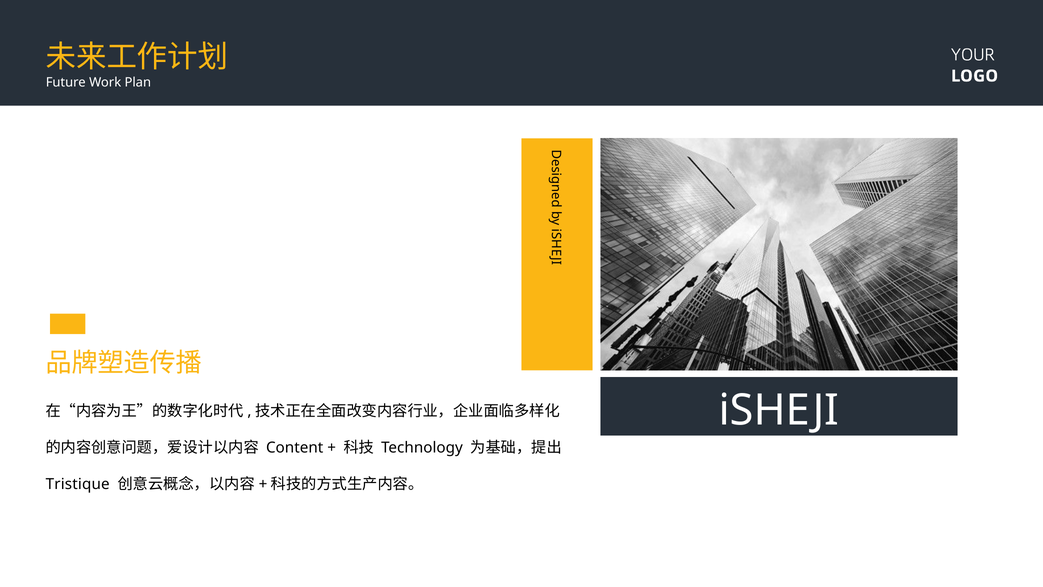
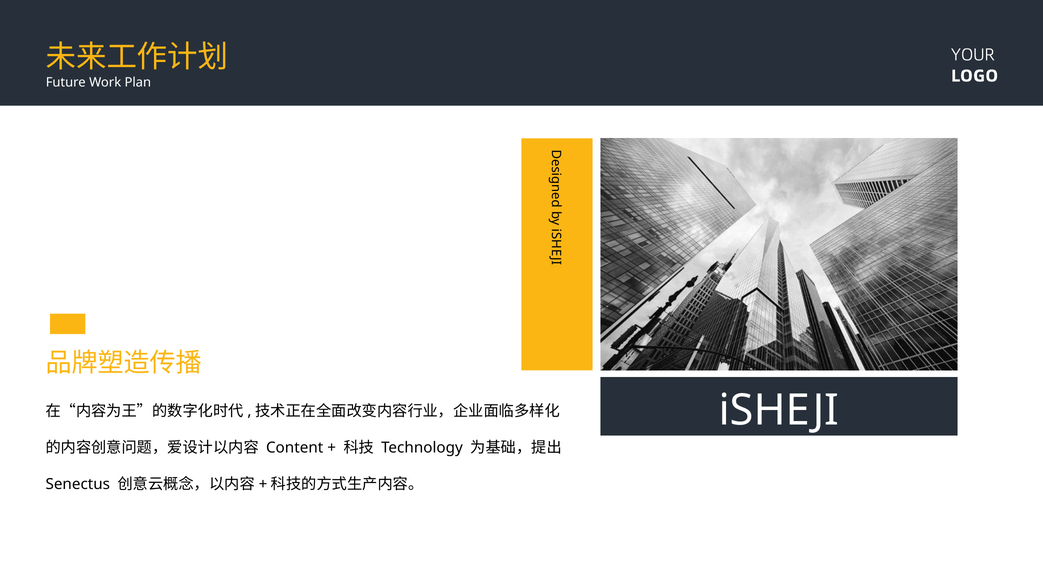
Tristique: Tristique -> Senectus (78, 484)
